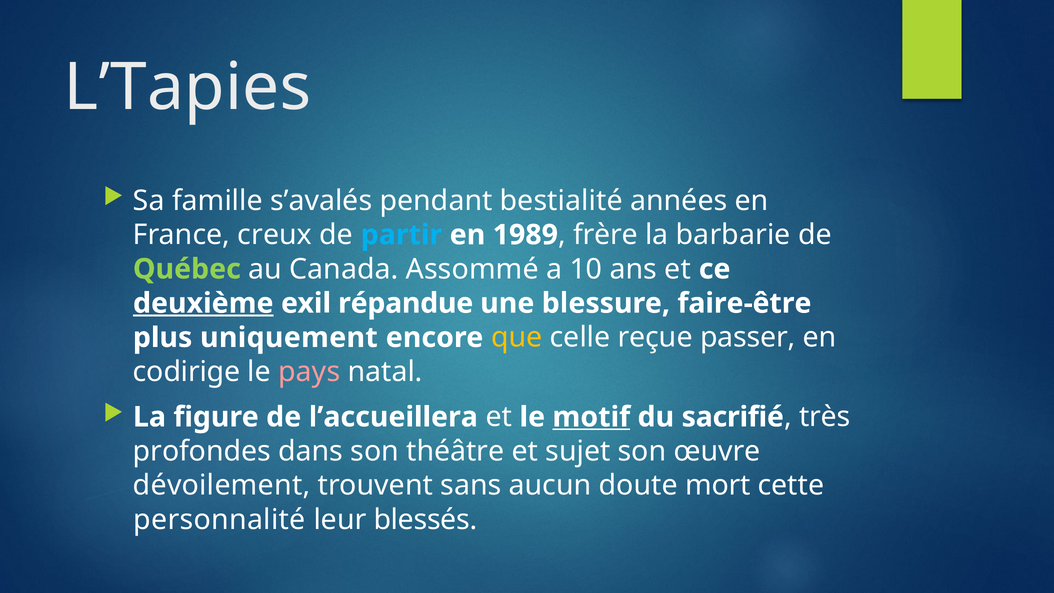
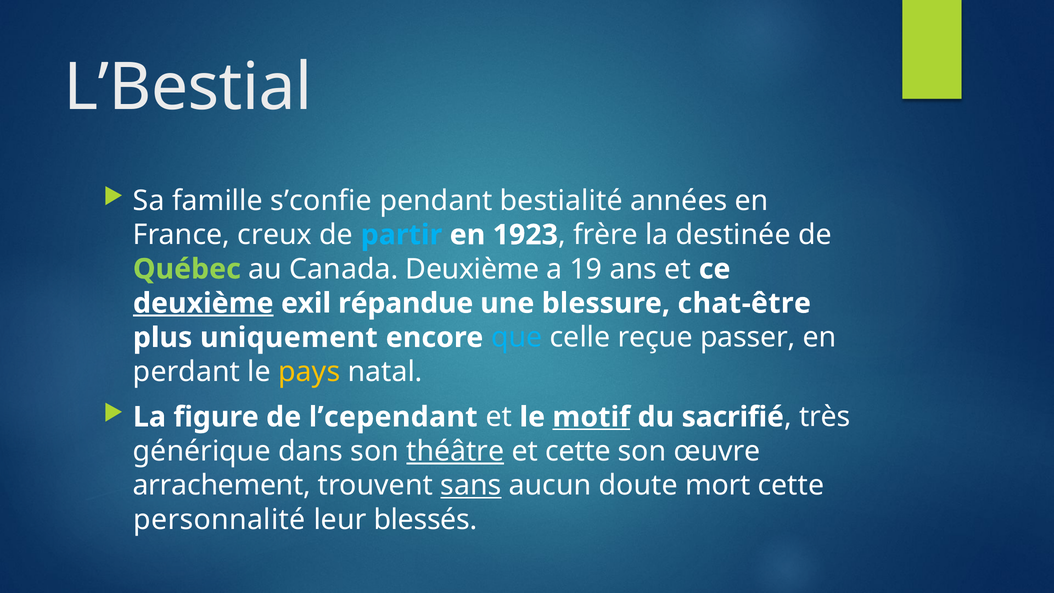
L’Tapies: L’Tapies -> L’Bestial (188, 87)
s’avalés: s’avalés -> s’confie (321, 201)
1989: 1989 -> 1923 (525, 235)
barbarie: barbarie -> destinée (733, 235)
Canada Assommé: Assommé -> Deuxième (472, 269)
10: 10 -> 19 (586, 269)
faire-être: faire-être -> chat-être (744, 303)
que colour: yellow -> light blue (517, 337)
codirige: codirige -> perdant (187, 372)
pays colour: pink -> yellow (309, 372)
l’accueillera: l’accueillera -> l’cependant (393, 417)
profondes: profondes -> générique (202, 451)
théâtre underline: none -> present (455, 451)
et sujet: sujet -> cette (578, 451)
dévoilement: dévoilement -> arrachement (222, 485)
sans underline: none -> present (471, 485)
